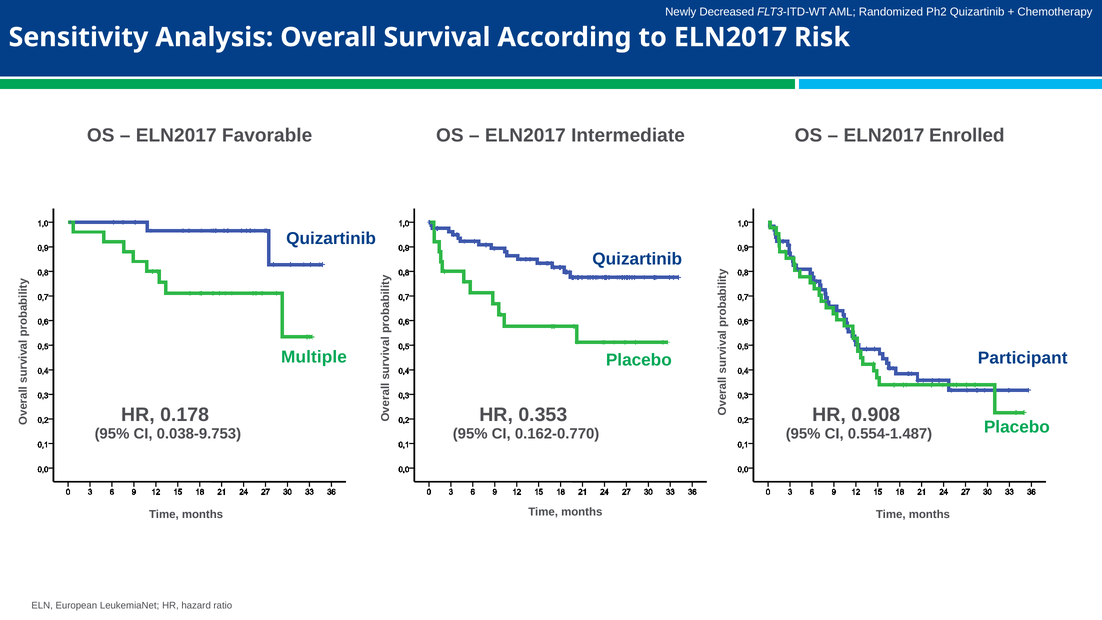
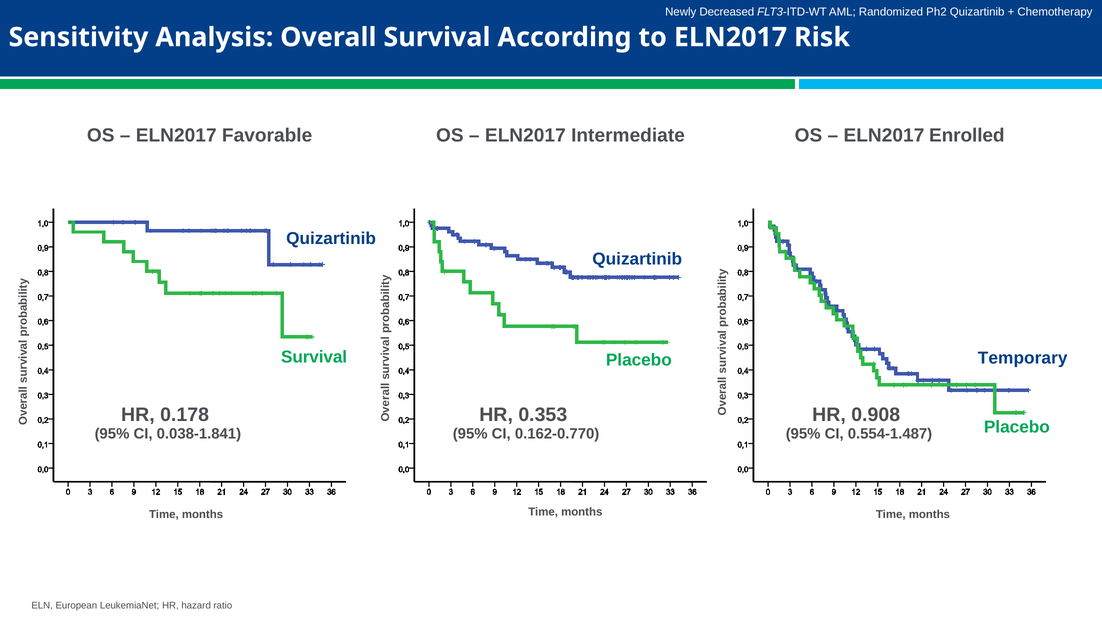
Multiple: Multiple -> Survival (314, 357)
Participant: Participant -> Temporary (1023, 358)
0.038-9.753: 0.038-9.753 -> 0.038-1.841 (199, 434)
